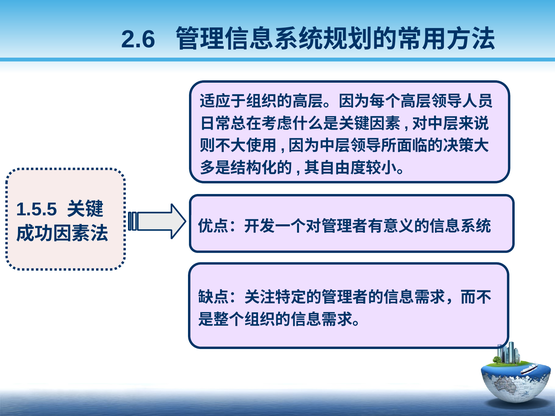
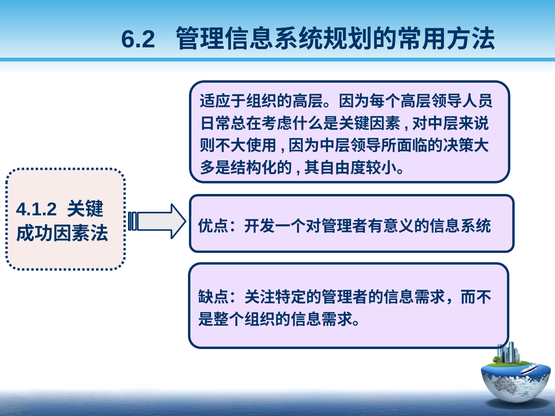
2.6: 2.6 -> 6.2 (138, 39)
1.5.5: 1.5.5 -> 4.1.2 (37, 209)
